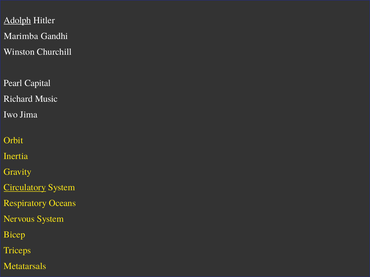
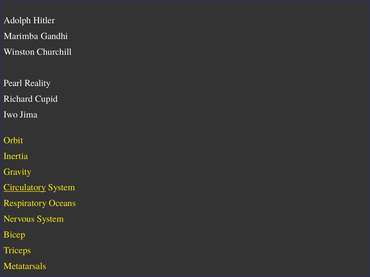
Adolph underline: present -> none (17, 20)
Capital: Capital -> Reality (38, 83)
Music: Music -> Cupid (46, 99)
